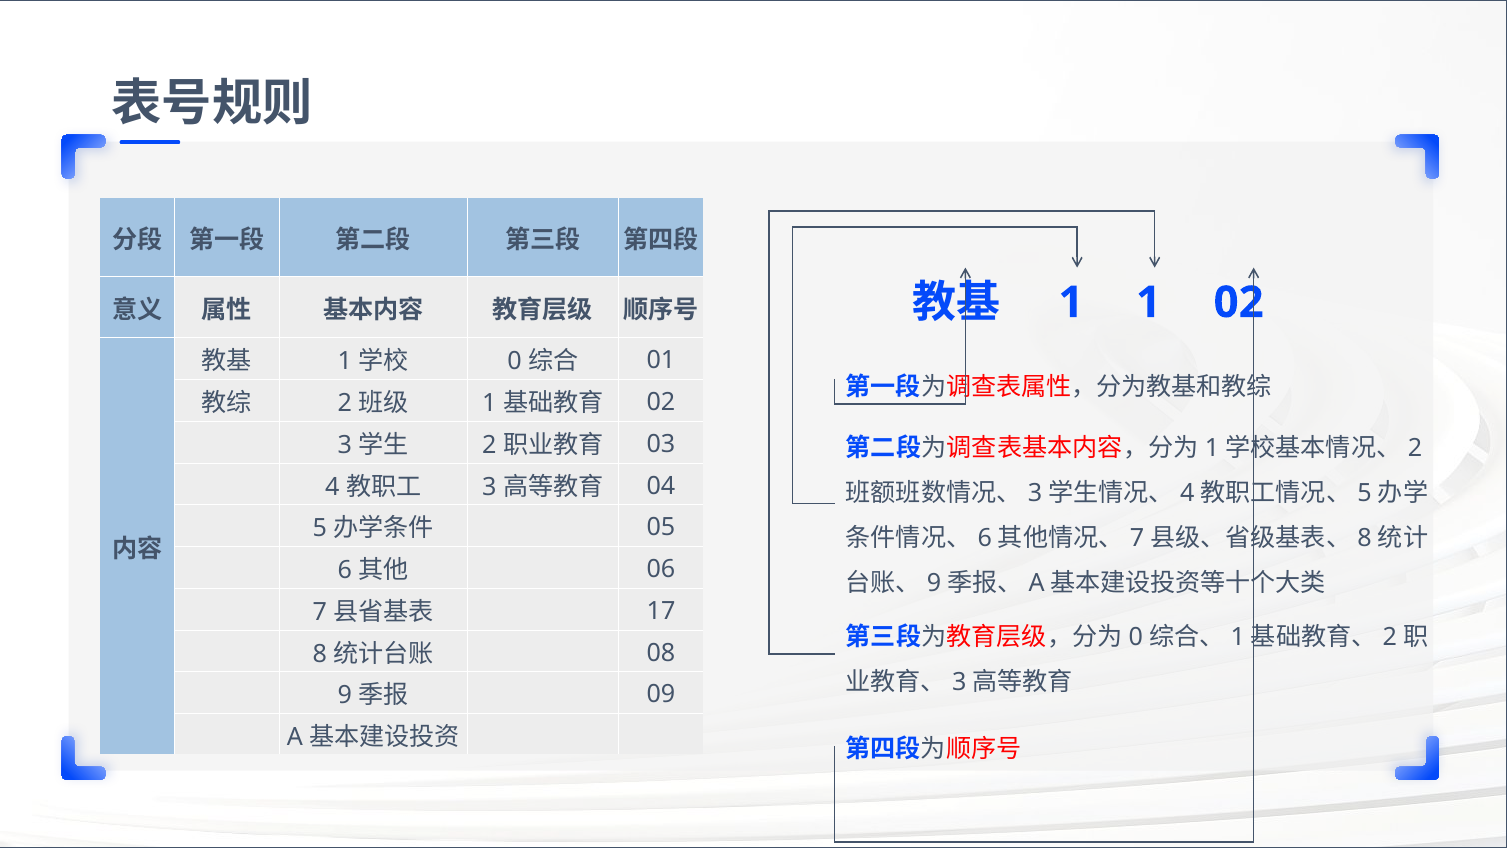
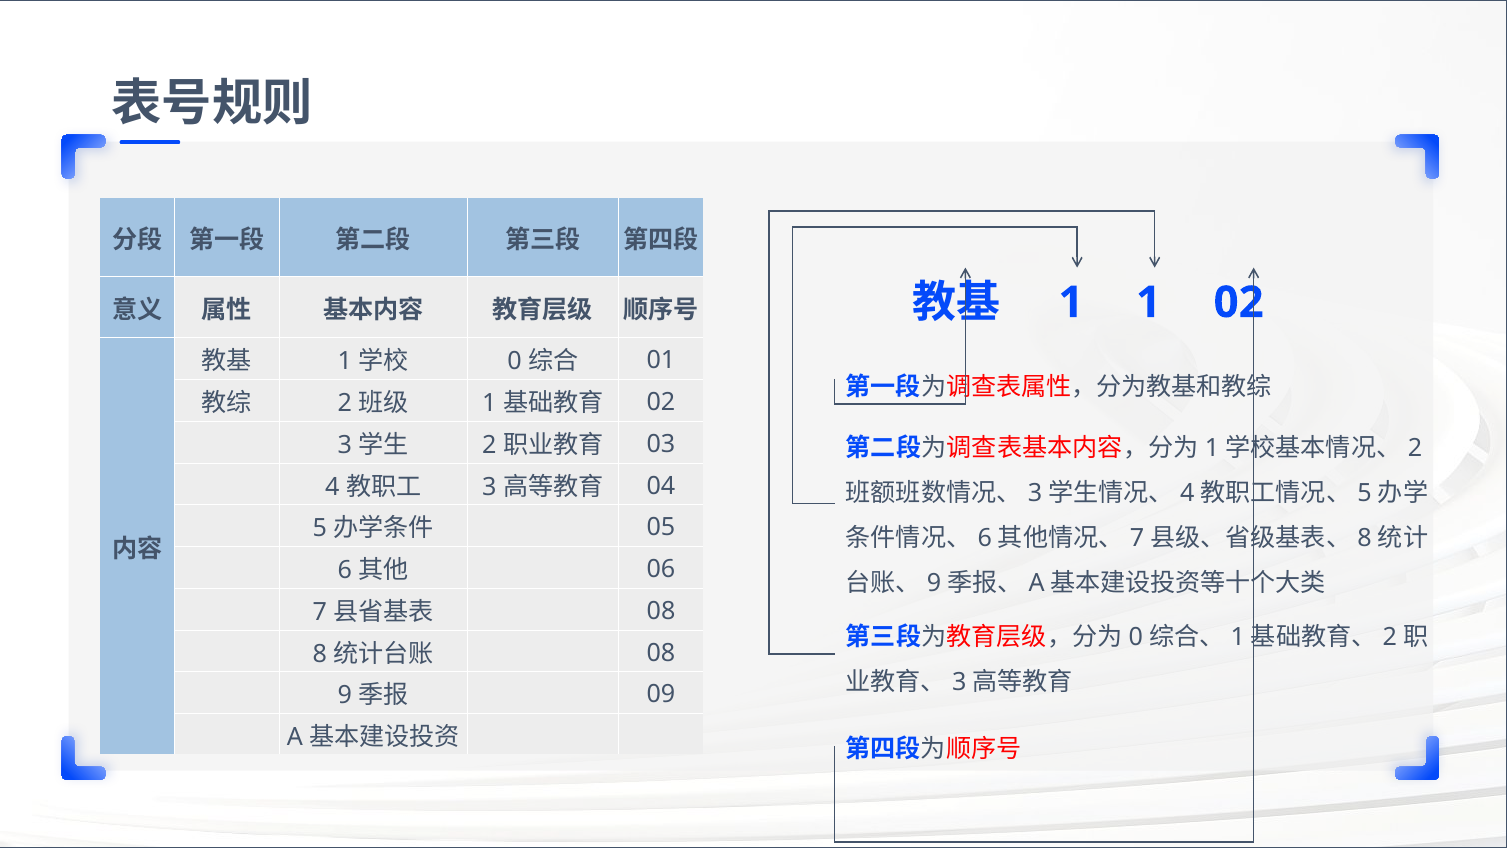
17: 17 -> 08 (661, 611)
